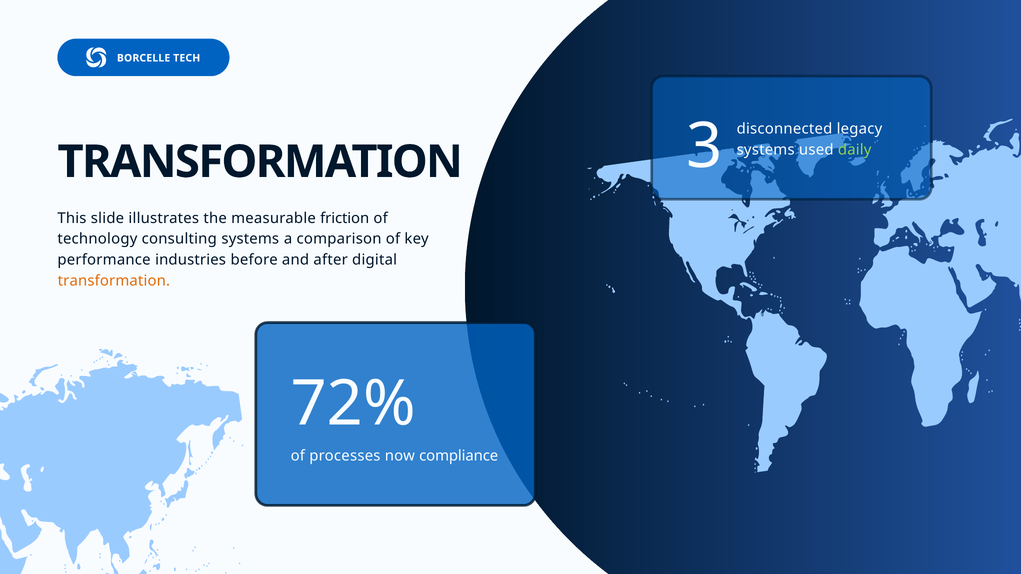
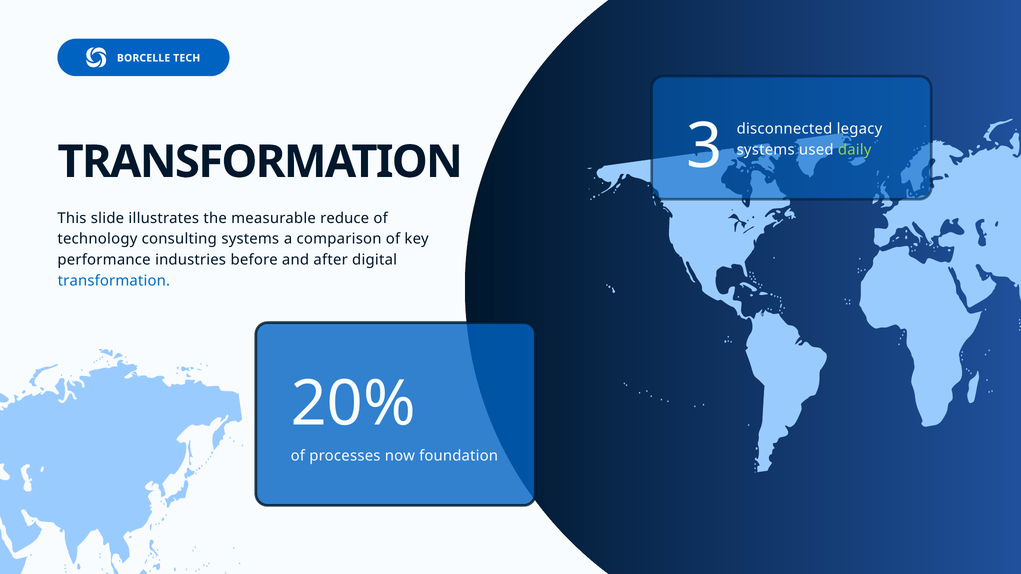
friction: friction -> reduce (345, 218)
transformation colour: orange -> blue (114, 281)
72%: 72% -> 20% (353, 404)
compliance: compliance -> foundation (459, 456)
